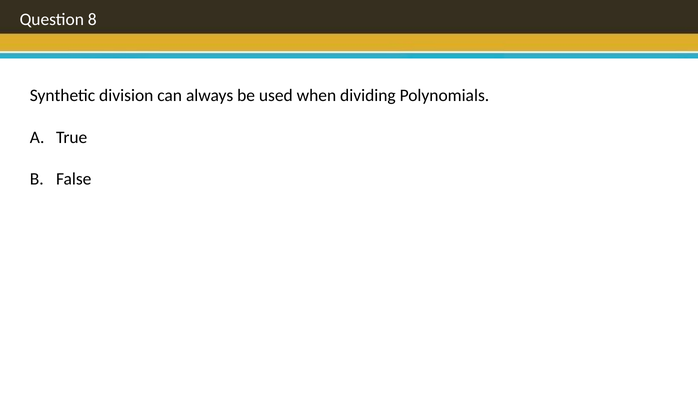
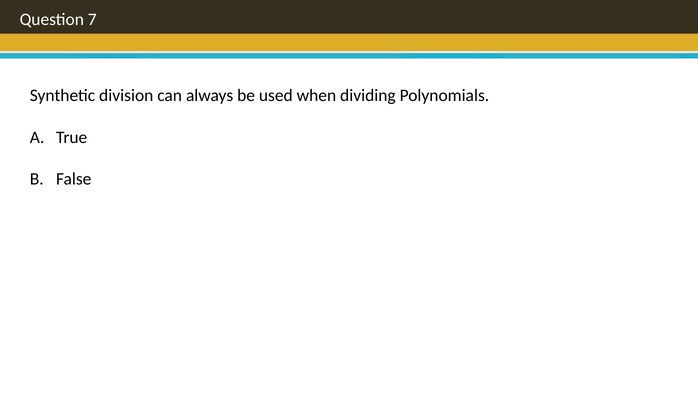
8: 8 -> 7 (92, 19)
